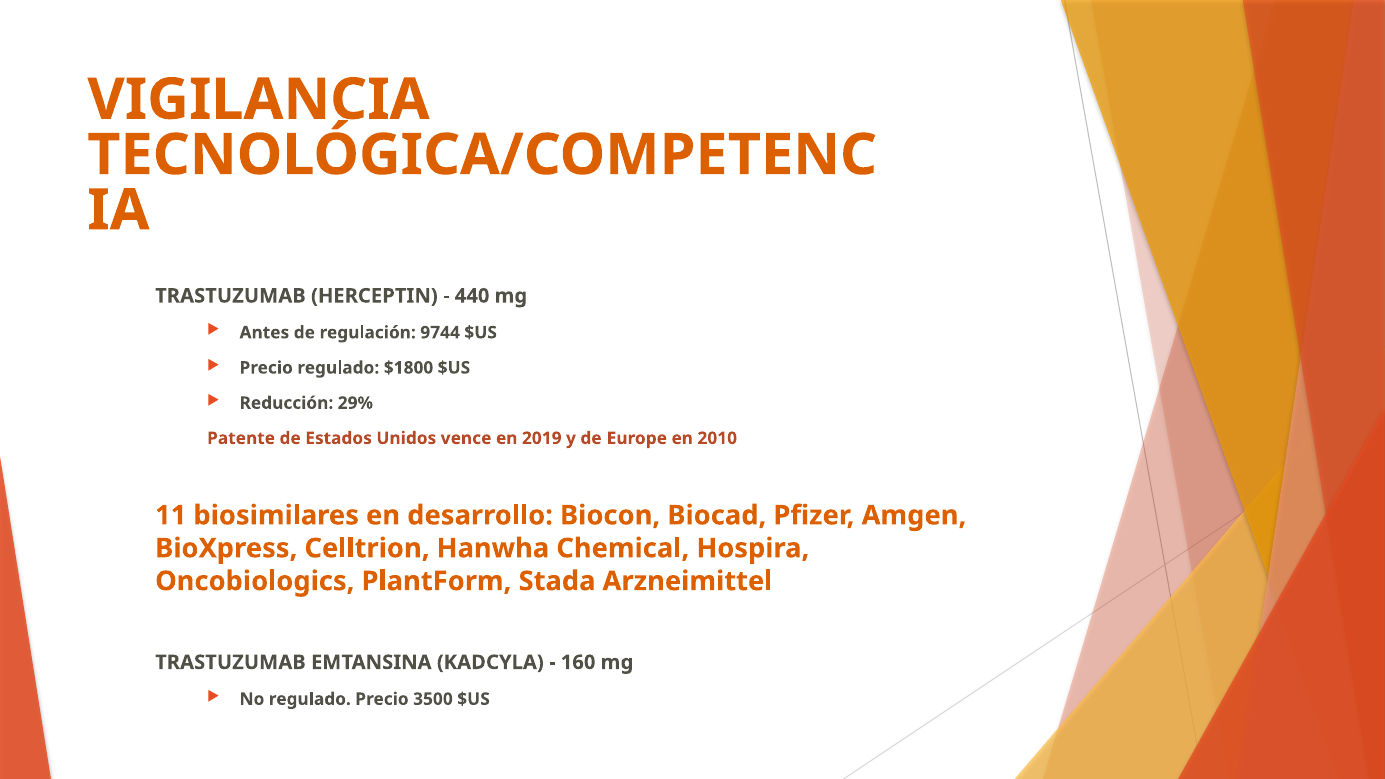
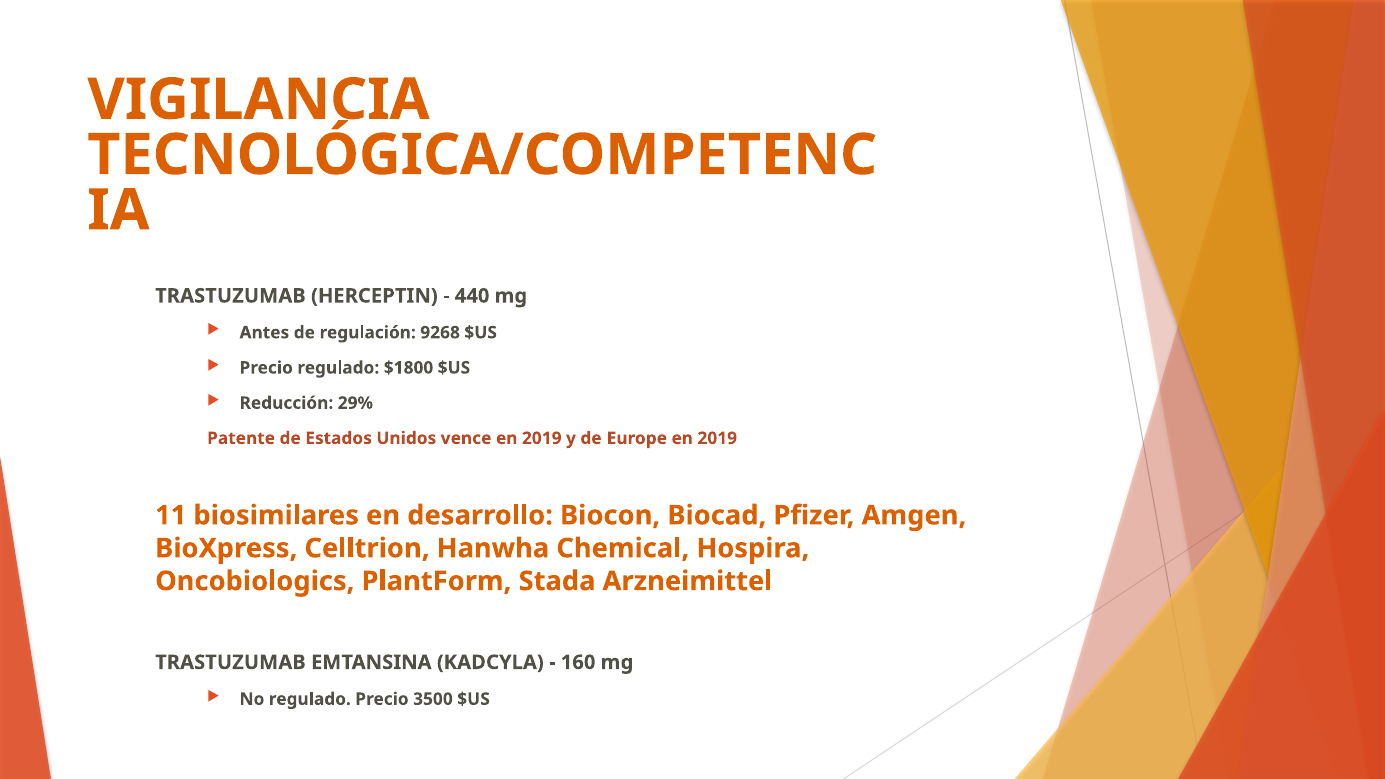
9744: 9744 -> 9268 (440, 333)
Europe en 2010: 2010 -> 2019 (717, 438)
